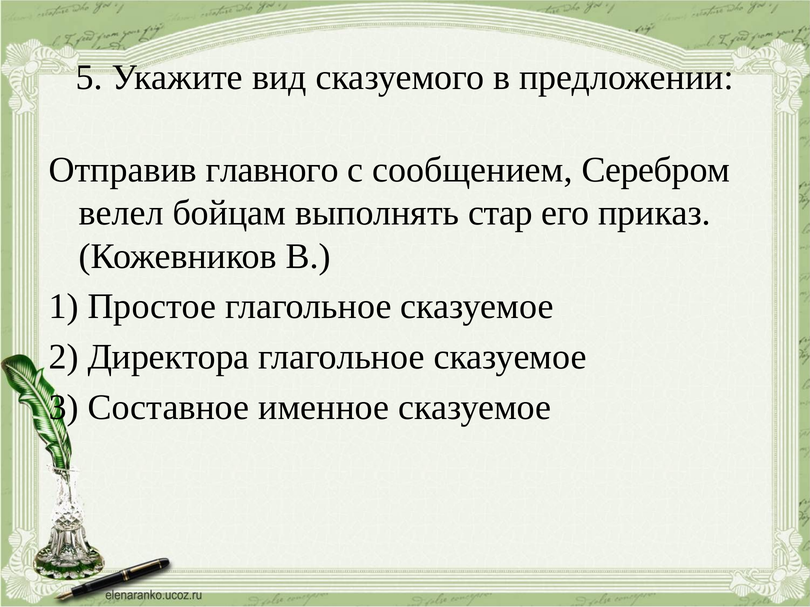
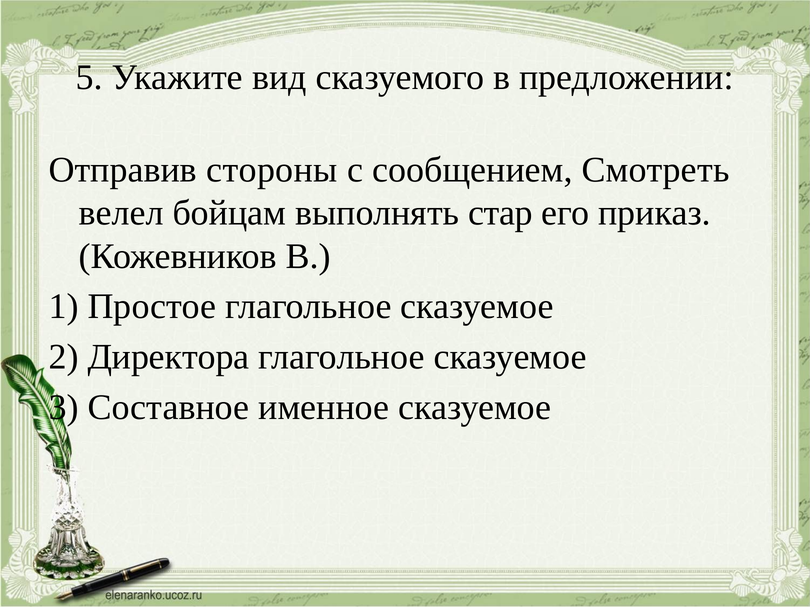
главного: главного -> стороны (272, 170)
Серебром: Серебром -> Смотреть (655, 170)
